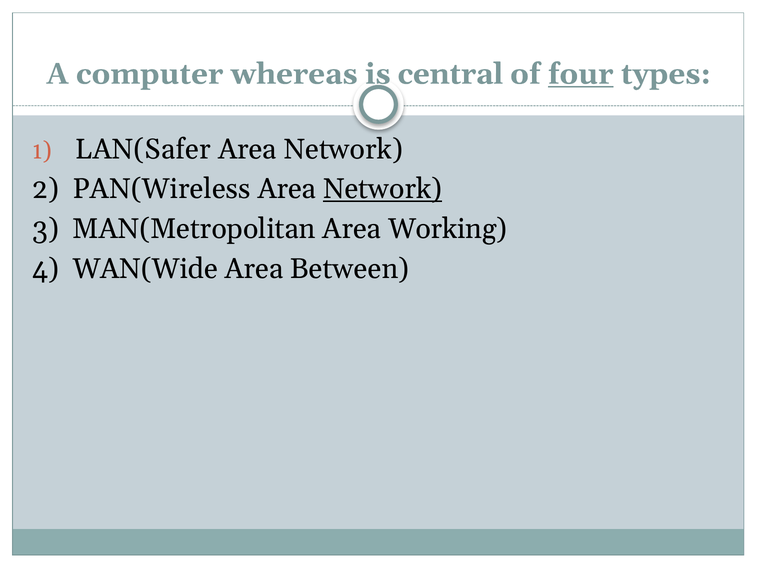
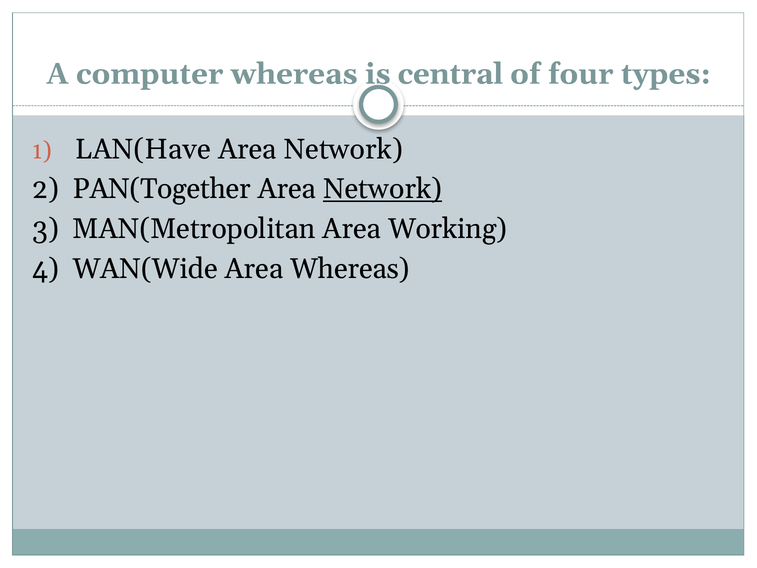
four underline: present -> none (581, 74)
LAN(Safer: LAN(Safer -> LAN(Have (143, 149)
PAN(Wireless: PAN(Wireless -> PAN(Together (162, 189)
Area Between: Between -> Whereas (350, 269)
